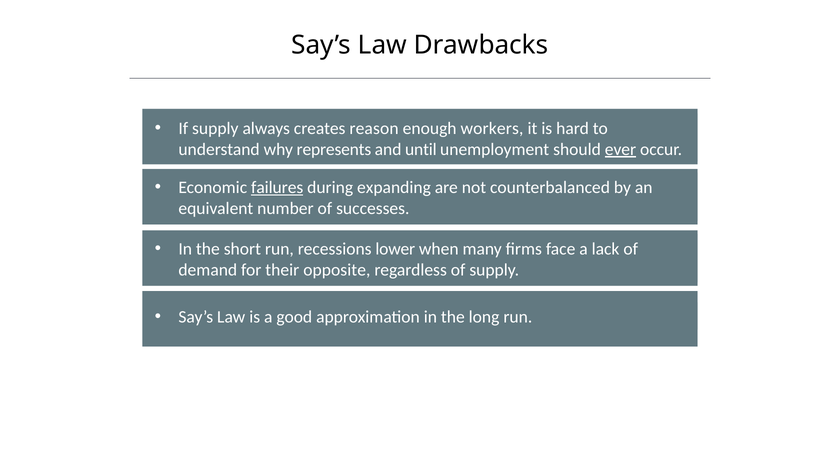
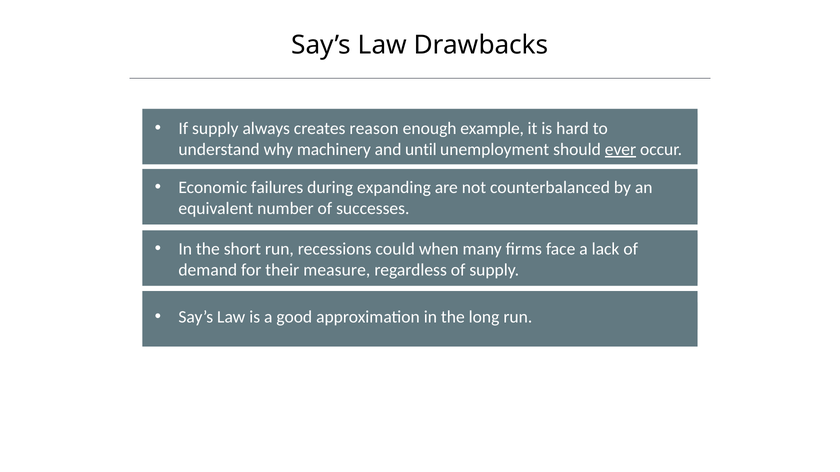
workers: workers -> example (492, 128)
represents: represents -> machinery (334, 149)
failures underline: present -> none (277, 188)
lower: lower -> could (395, 249)
opposite: opposite -> measure (337, 270)
